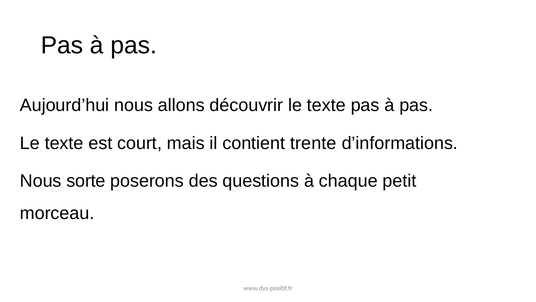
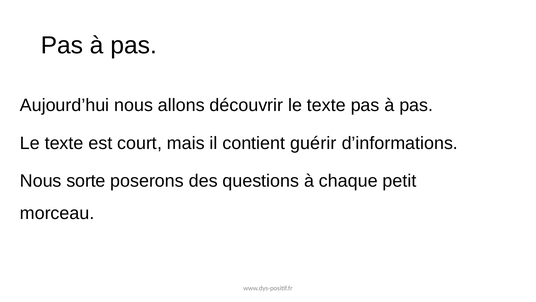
trente: trente -> guérir (313, 143)
